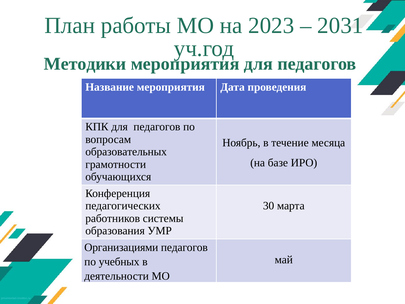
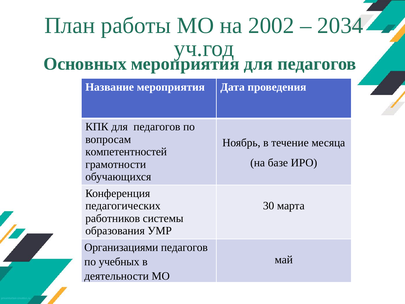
2023: 2023 -> 2002 (271, 26)
2031: 2031 -> 2034 (340, 26)
Методики: Методики -> Основных (85, 64)
образовательных: образовательных -> компетентностей (126, 152)
